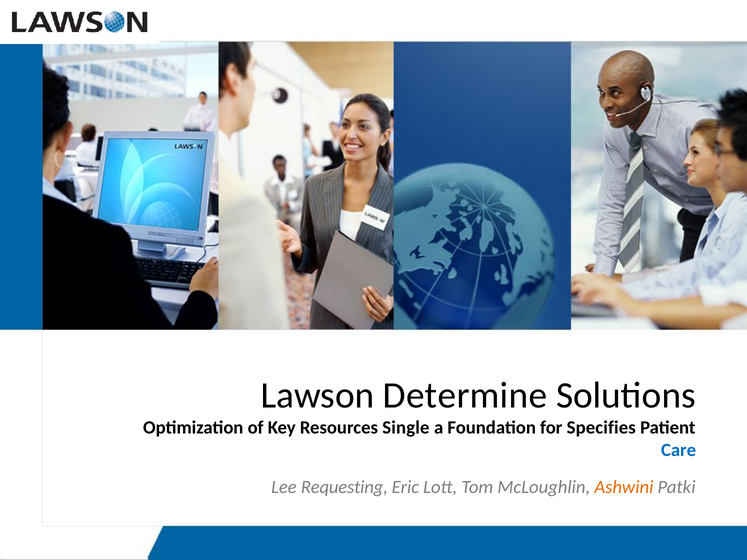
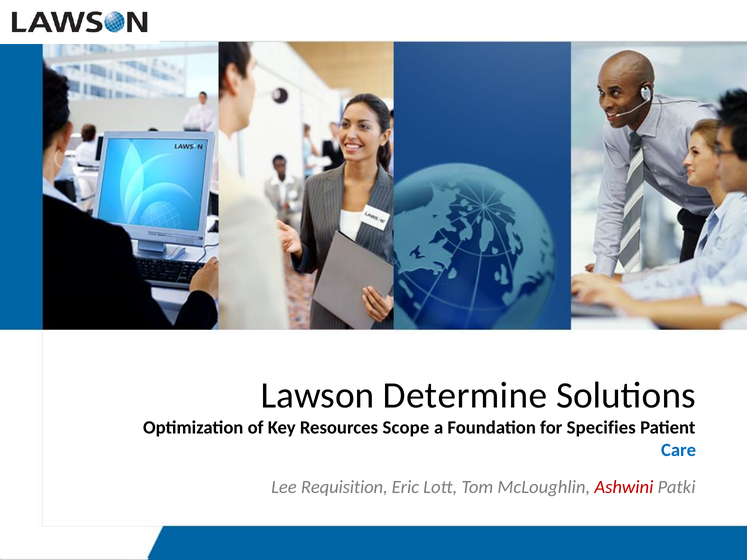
Single: Single -> Scope (406, 428)
Requesting: Requesting -> Requisition (344, 487)
Ashwini colour: orange -> red (624, 487)
